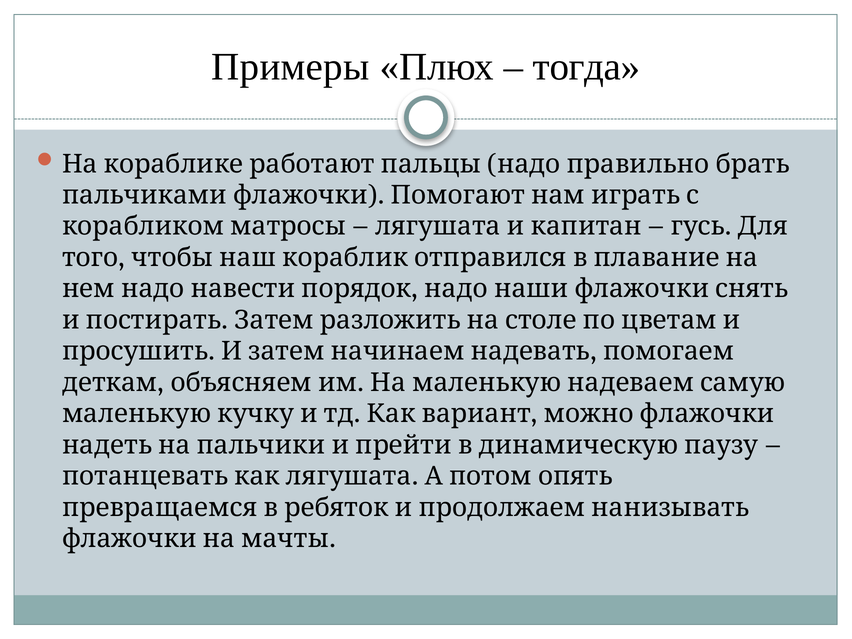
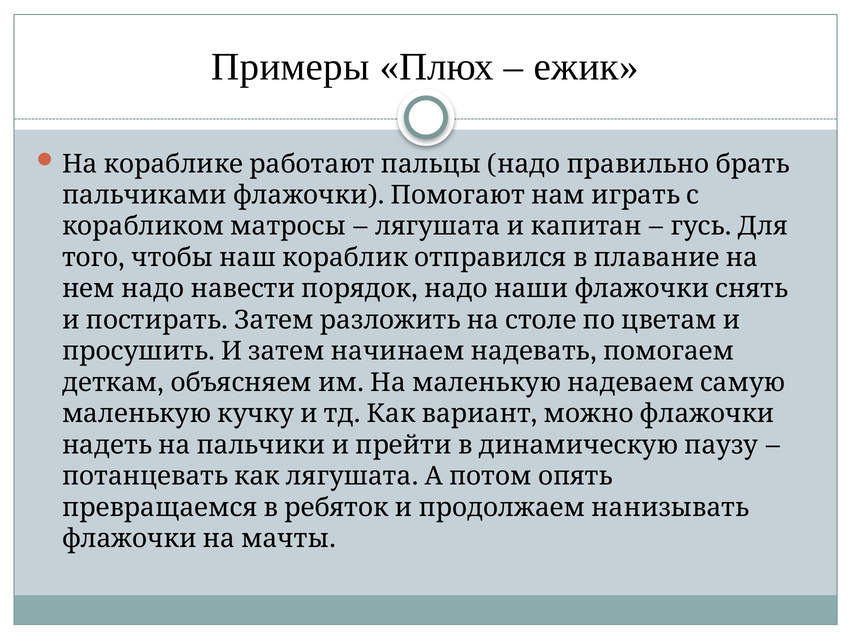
тогда: тогда -> ежик (586, 67)
